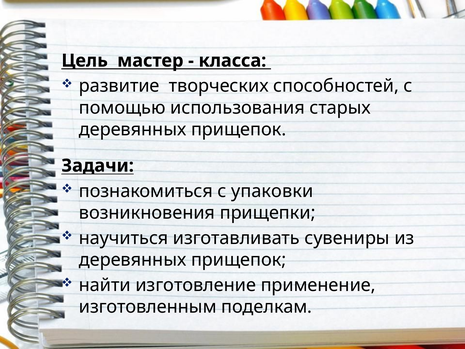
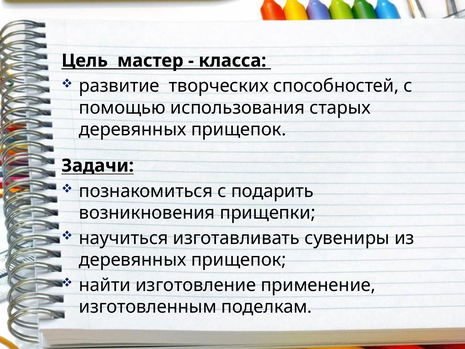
упаковки: упаковки -> подарить (272, 191)
